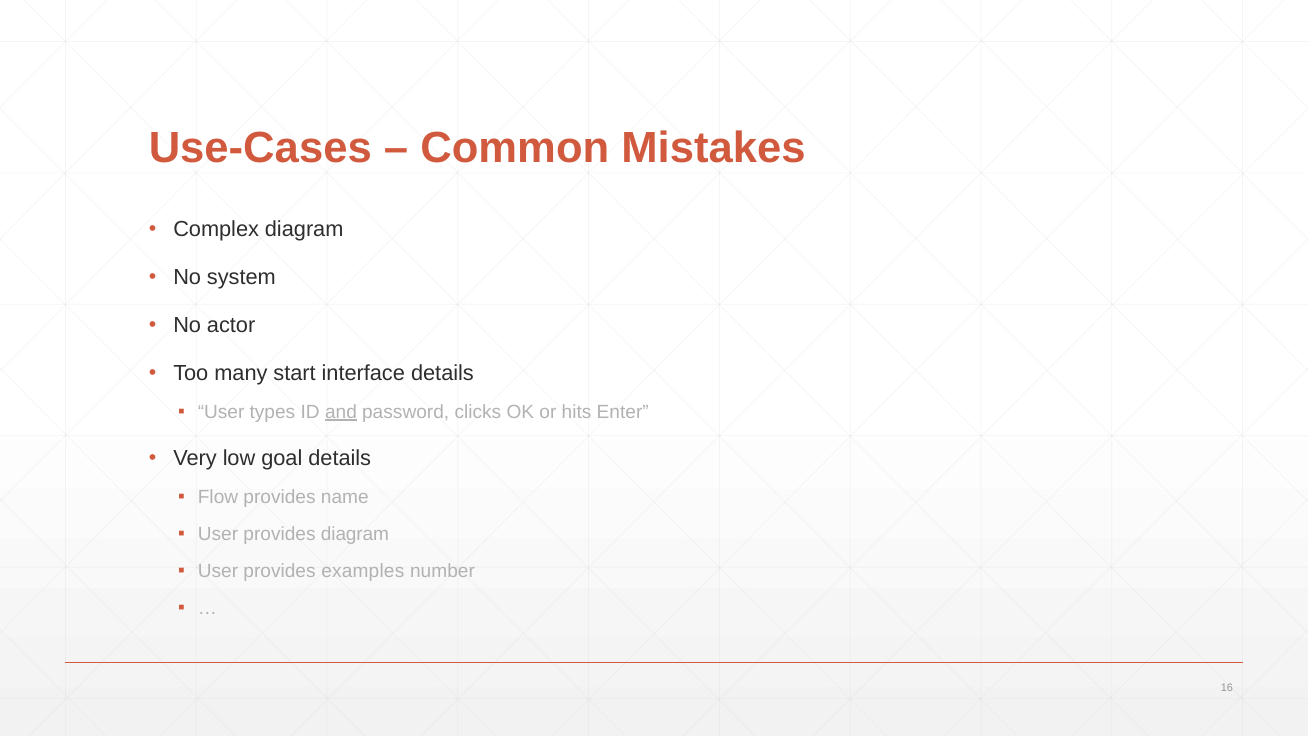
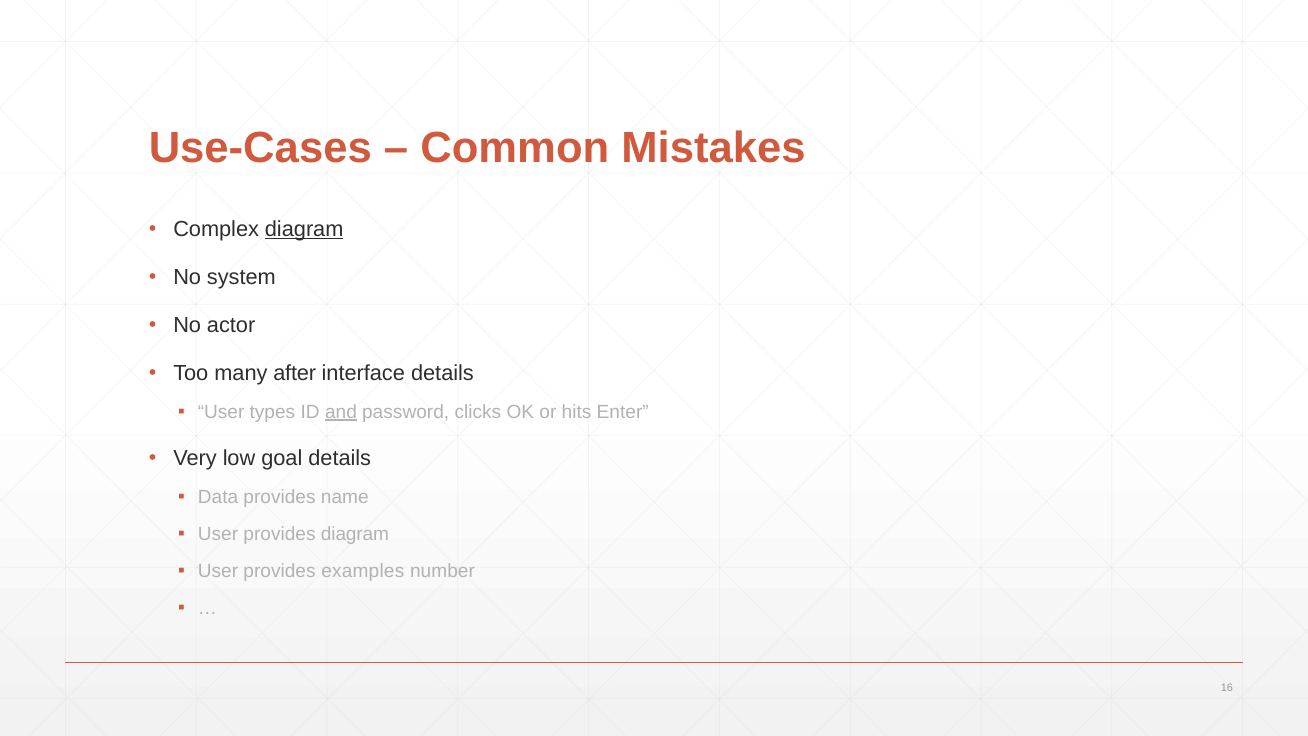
diagram underline: none -> present (304, 229)
start: start -> after (295, 373)
Flow: Flow -> Data (218, 497)
